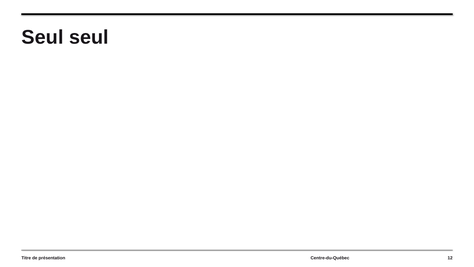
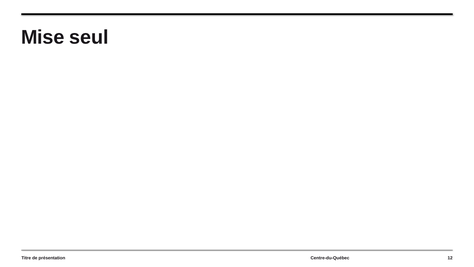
Seul: Seul -> Mise (43, 37)
